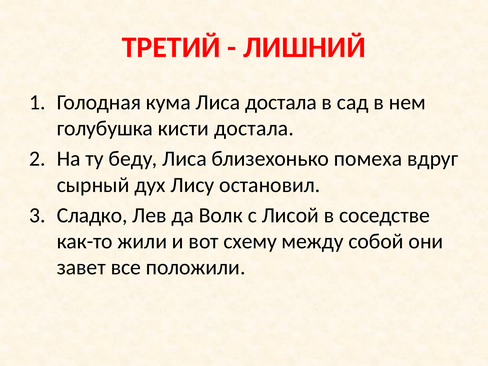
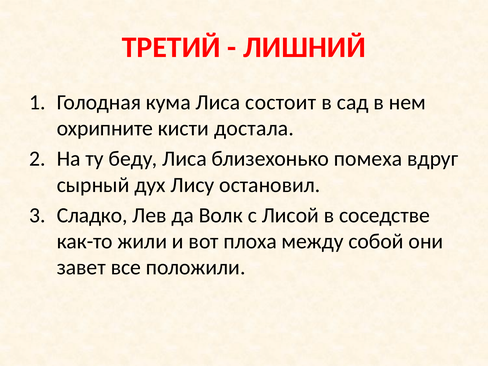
Лиса достала: достала -> состоит (281, 102)
голубушка: голубушка -> охрипните (105, 128)
схему: схему -> плоха (250, 241)
